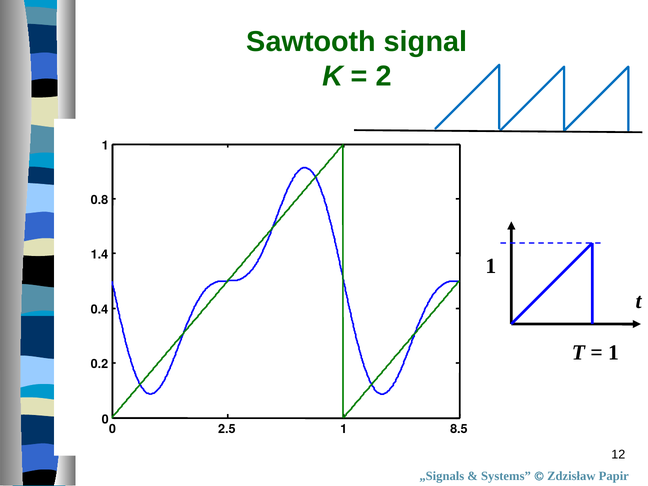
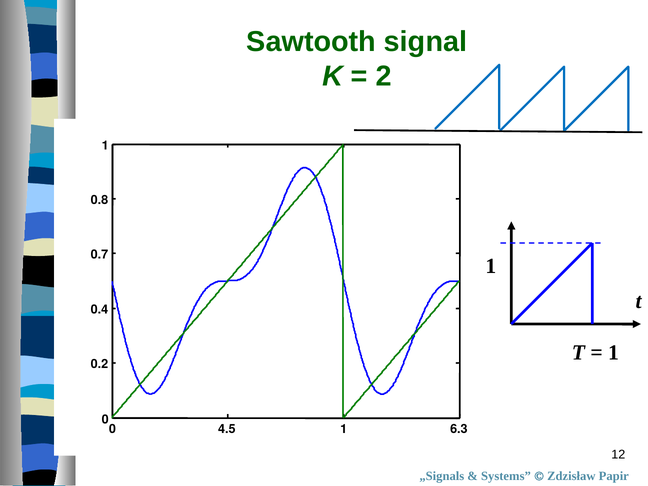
1.4: 1.4 -> 0.7 (99, 254)
2.5: 2.5 -> 4.5 (227, 429)
8.5: 8.5 -> 6.3 (459, 429)
